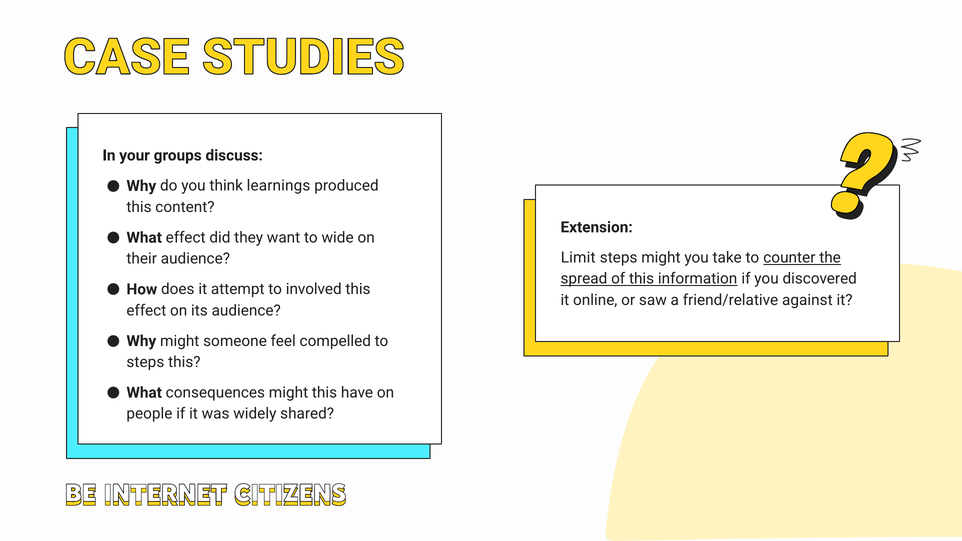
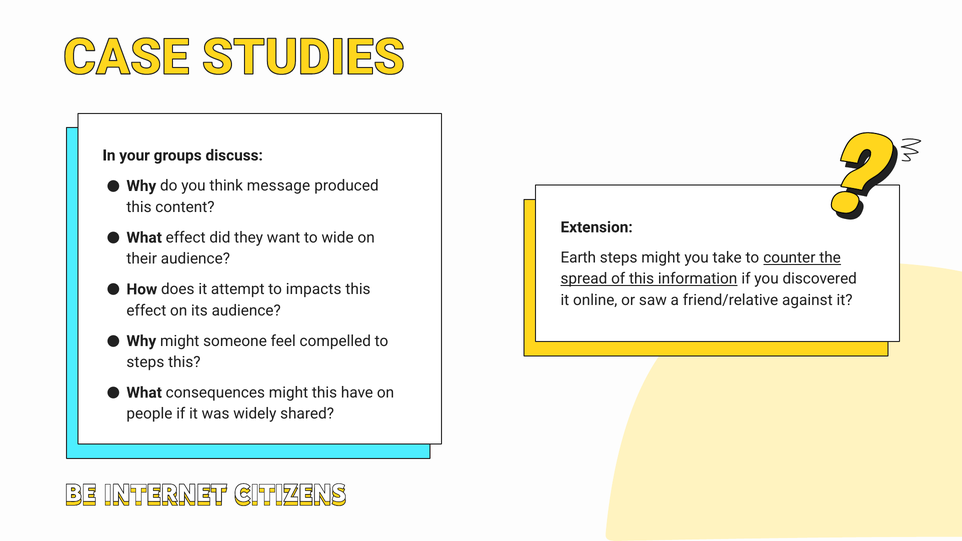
learnings: learnings -> message (279, 186)
Limit: Limit -> Earth (578, 258)
involved: involved -> impacts (314, 289)
